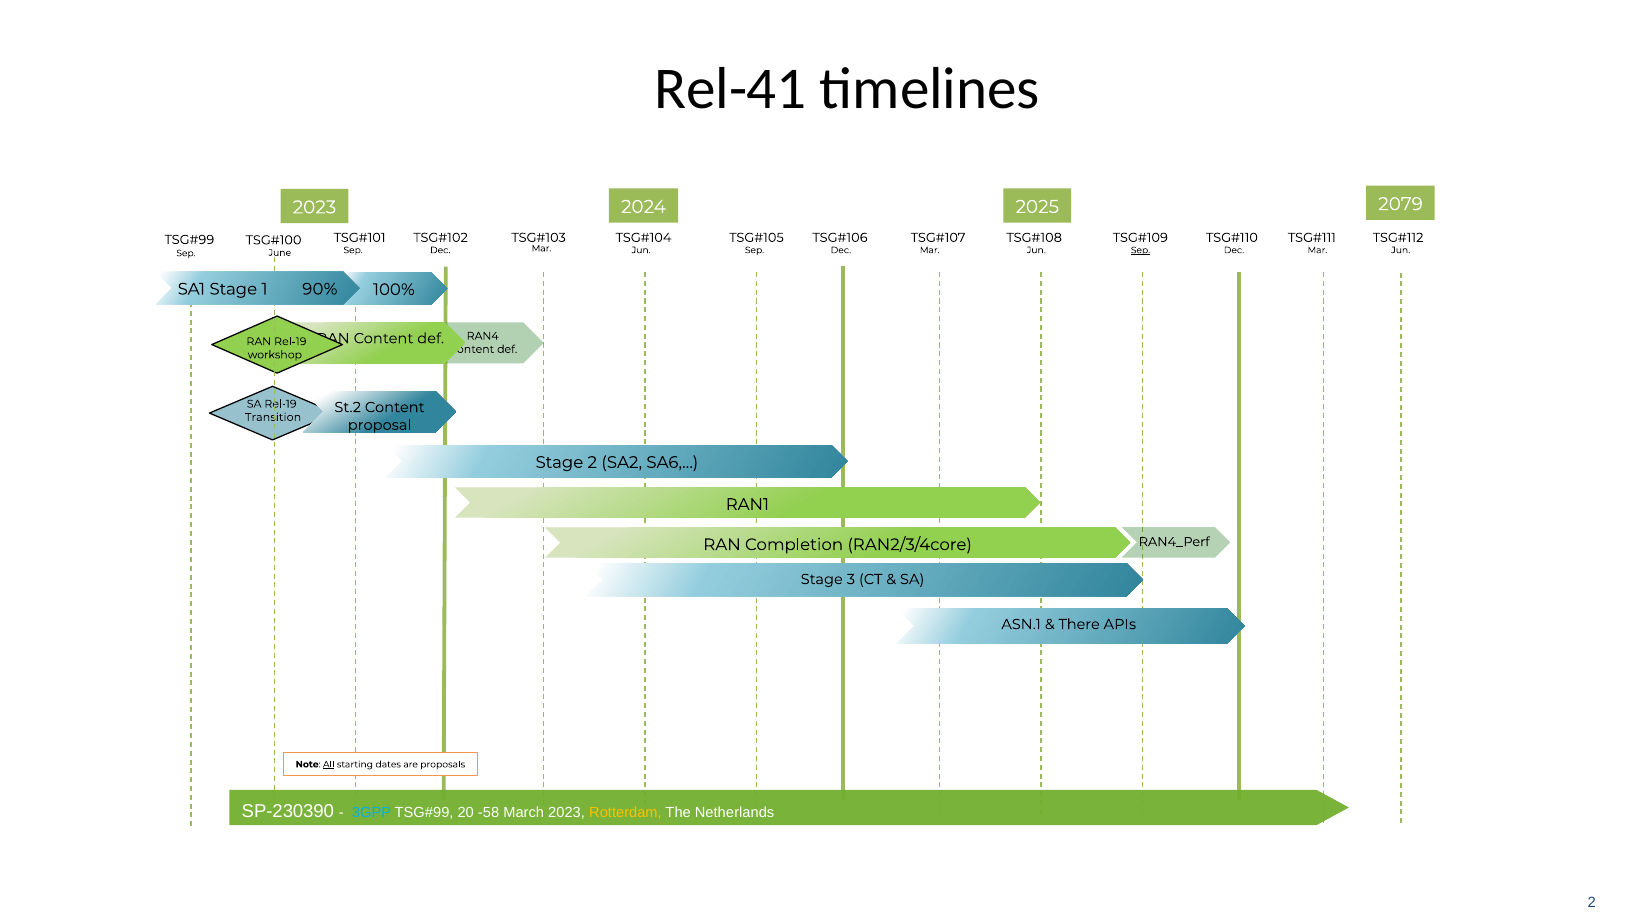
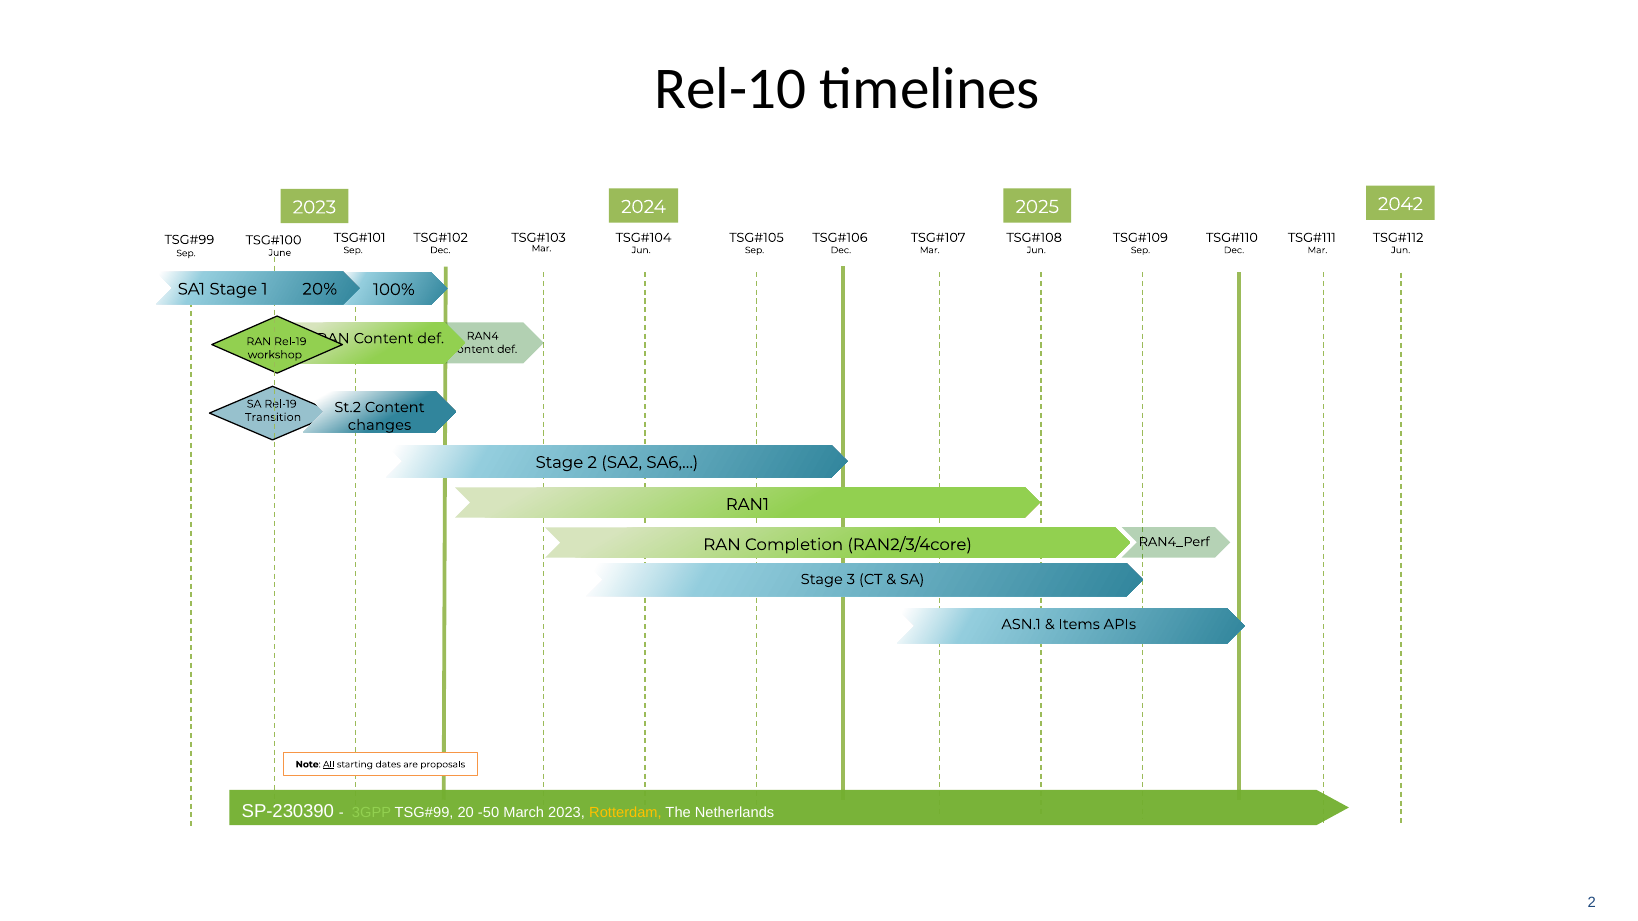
Rel-41: Rel-41 -> Rel-10 (731, 89)
2079: 2079 -> 2042 (1401, 204)
Sep underline: present -> none (1140, 250)
90%: 90% -> 20% (320, 289)
proposal: proposal -> changes (379, 425)
There: There -> Items (1079, 625)
3GPP colour: light blue -> light green (372, 813)
-58: -58 -> -50 (489, 813)
